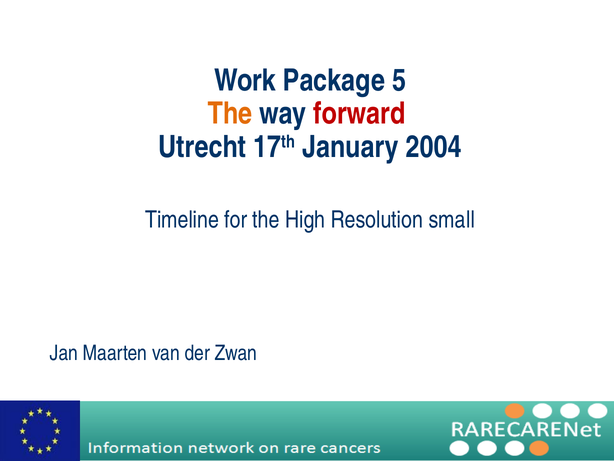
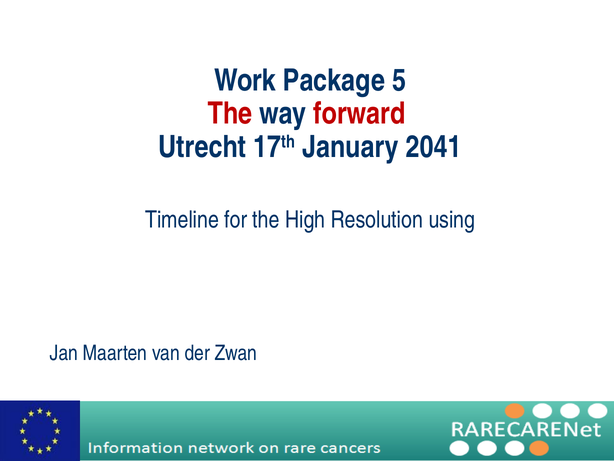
The colour: orange -> red (230, 114)
2004: 2004 -> 2041 (434, 147)
small: small -> using (452, 220)
